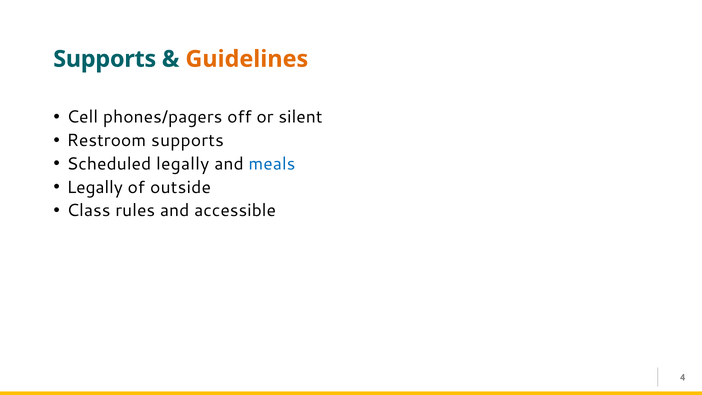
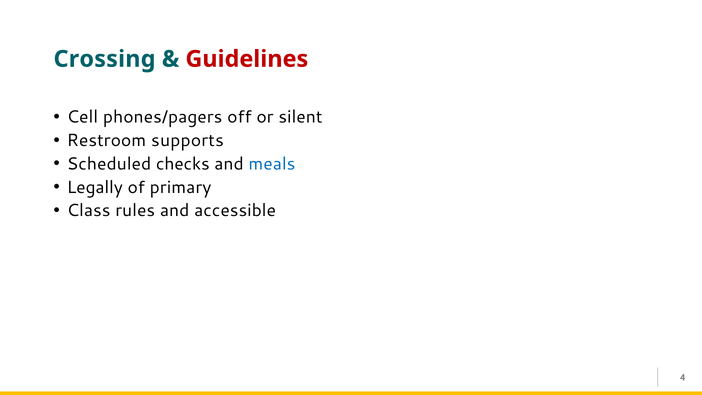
Supports: Supports -> Crossing (105, 59)
Guidelines colour: orange -> red (247, 59)
Scheduled legally: legally -> checks (183, 164)
outside: outside -> primary (181, 187)
